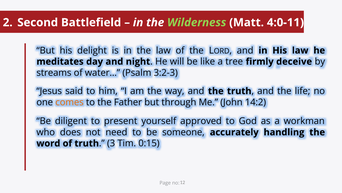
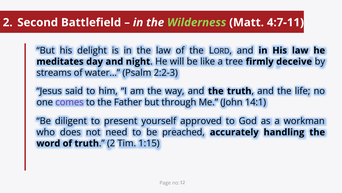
4:0-11: 4:0-11 -> 4:7-11 (285, 22)
3:2-3: 3:2-3 -> 2:2-3 (166, 73)
comes colour: orange -> purple (69, 102)
14:2: 14:2 -> 14:1 (255, 102)
someone: someone -> preached (183, 132)
truth 3: 3 -> 2 (111, 143)
0:15: 0:15 -> 1:15 (149, 143)
